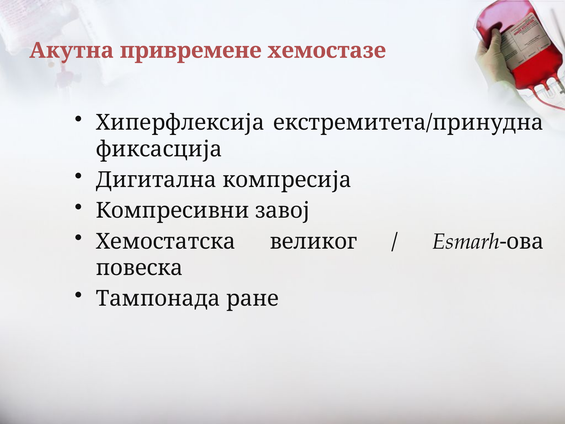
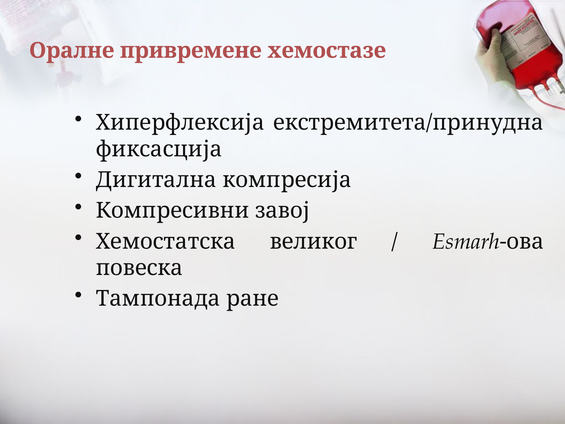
Акутна: Акутна -> Оралне (72, 50)
